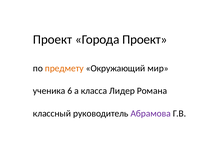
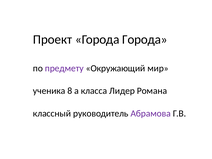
Города Проект: Проект -> Города (145, 40)
предмету colour: orange -> purple (64, 68)
6: 6 -> 8 (70, 91)
